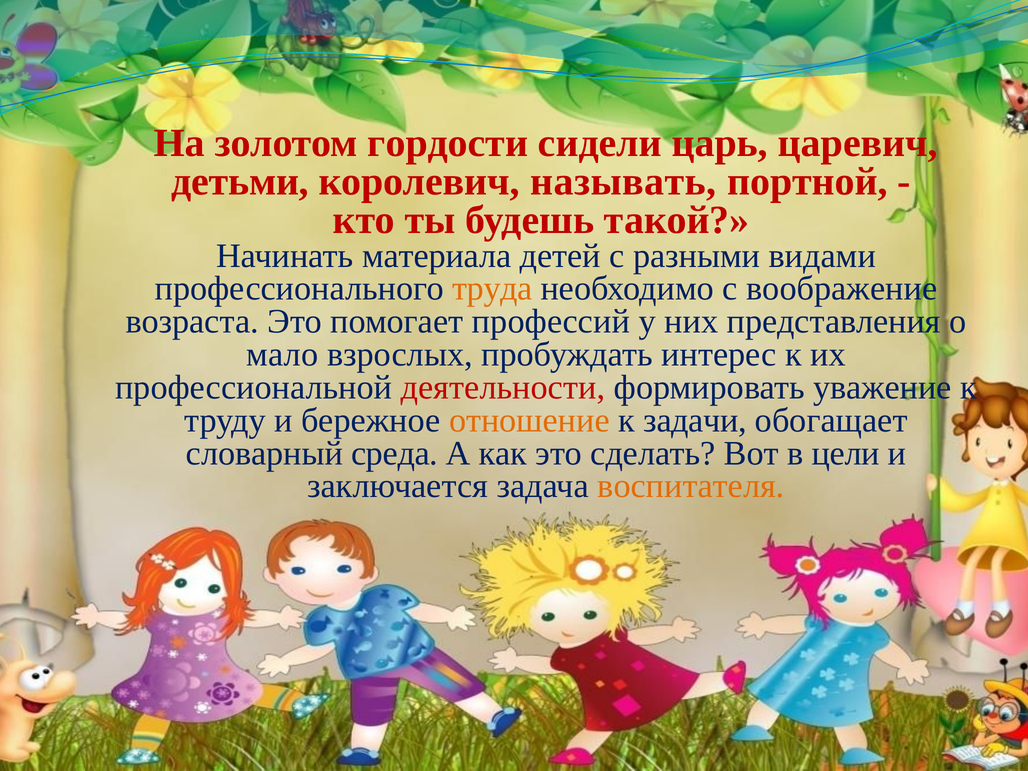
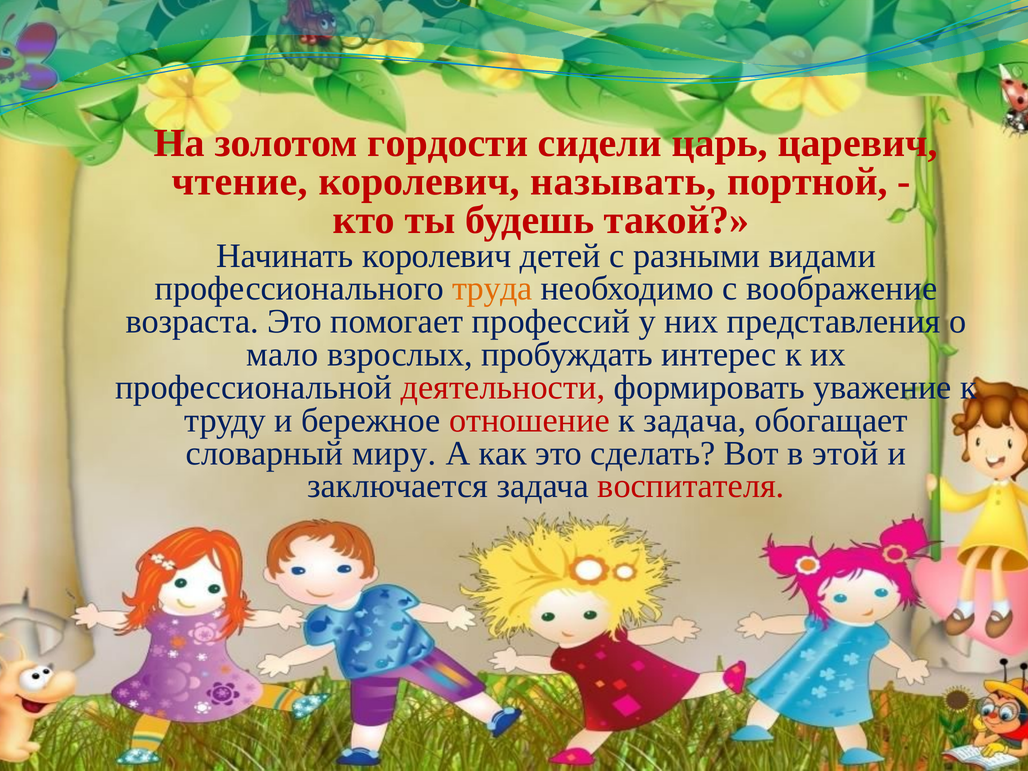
детьми: детьми -> чтение (240, 181)
Начинать материала: материала -> королевич (437, 256)
отношение colour: orange -> red (529, 420)
к задачи: задачи -> задача (695, 420)
среда: среда -> миру (394, 453)
цели: цели -> этой (845, 453)
воспитателя colour: orange -> red (691, 486)
